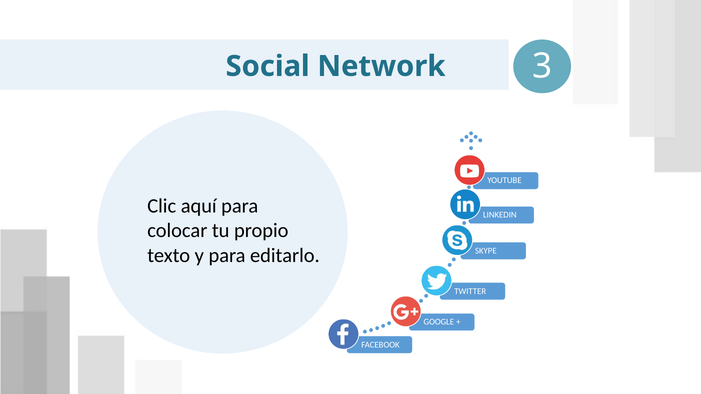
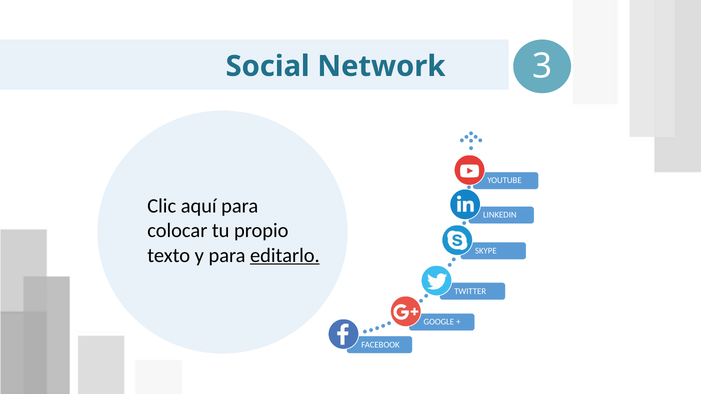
editarlo underline: none -> present (285, 255)
